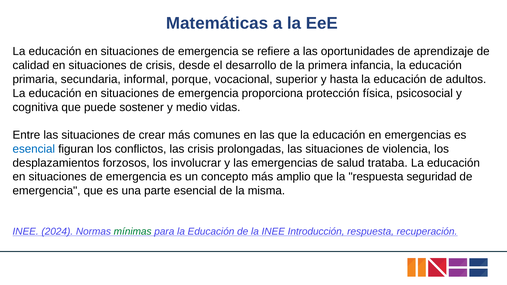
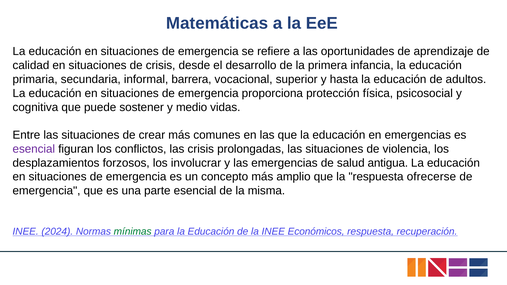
porque: porque -> barrera (191, 79)
esencial colour: blue -> purple (34, 149)
trataba: trataba -> antigua (388, 163)
seguridad: seguridad -> ofrecerse (431, 177)
Introducción: Introducción -> Económicos (316, 232)
